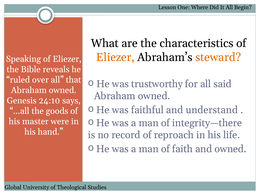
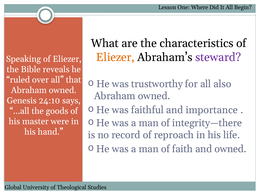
steward colour: orange -> purple (218, 57)
said: said -> also (222, 84)
understand: understand -> importance (212, 110)
